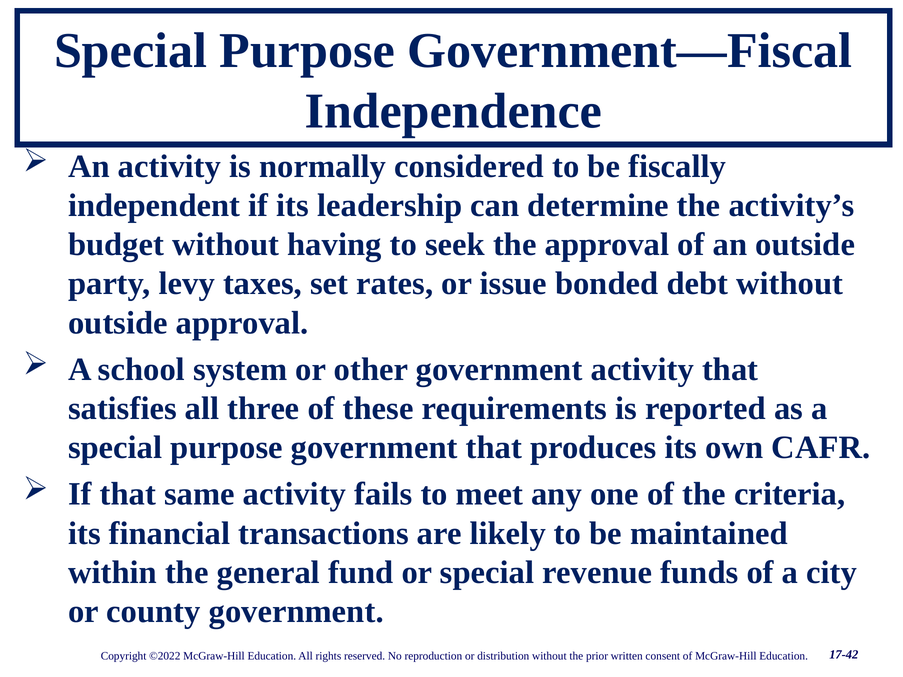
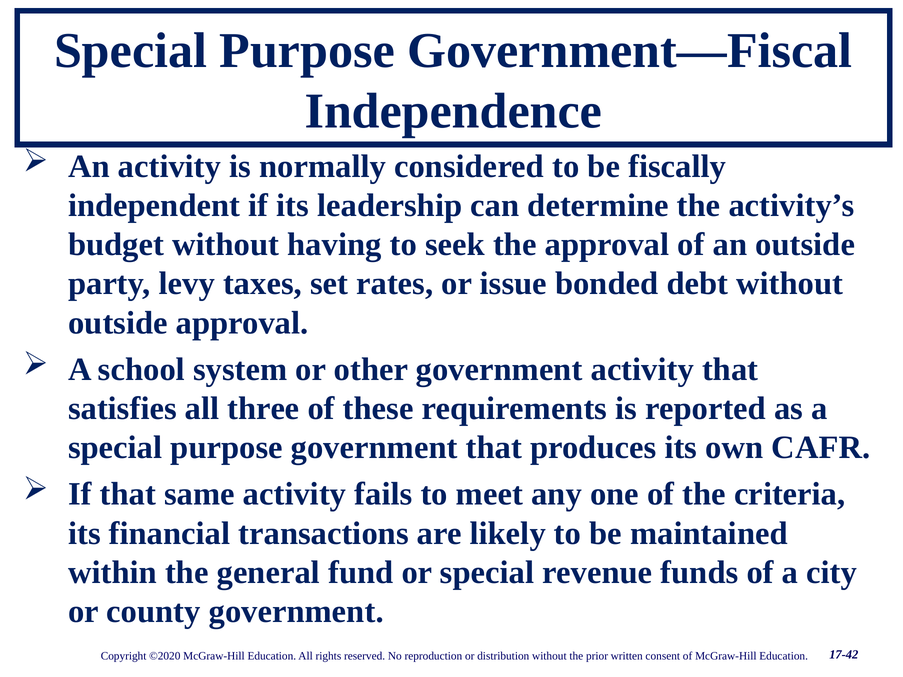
©2022: ©2022 -> ©2020 (165, 656)
